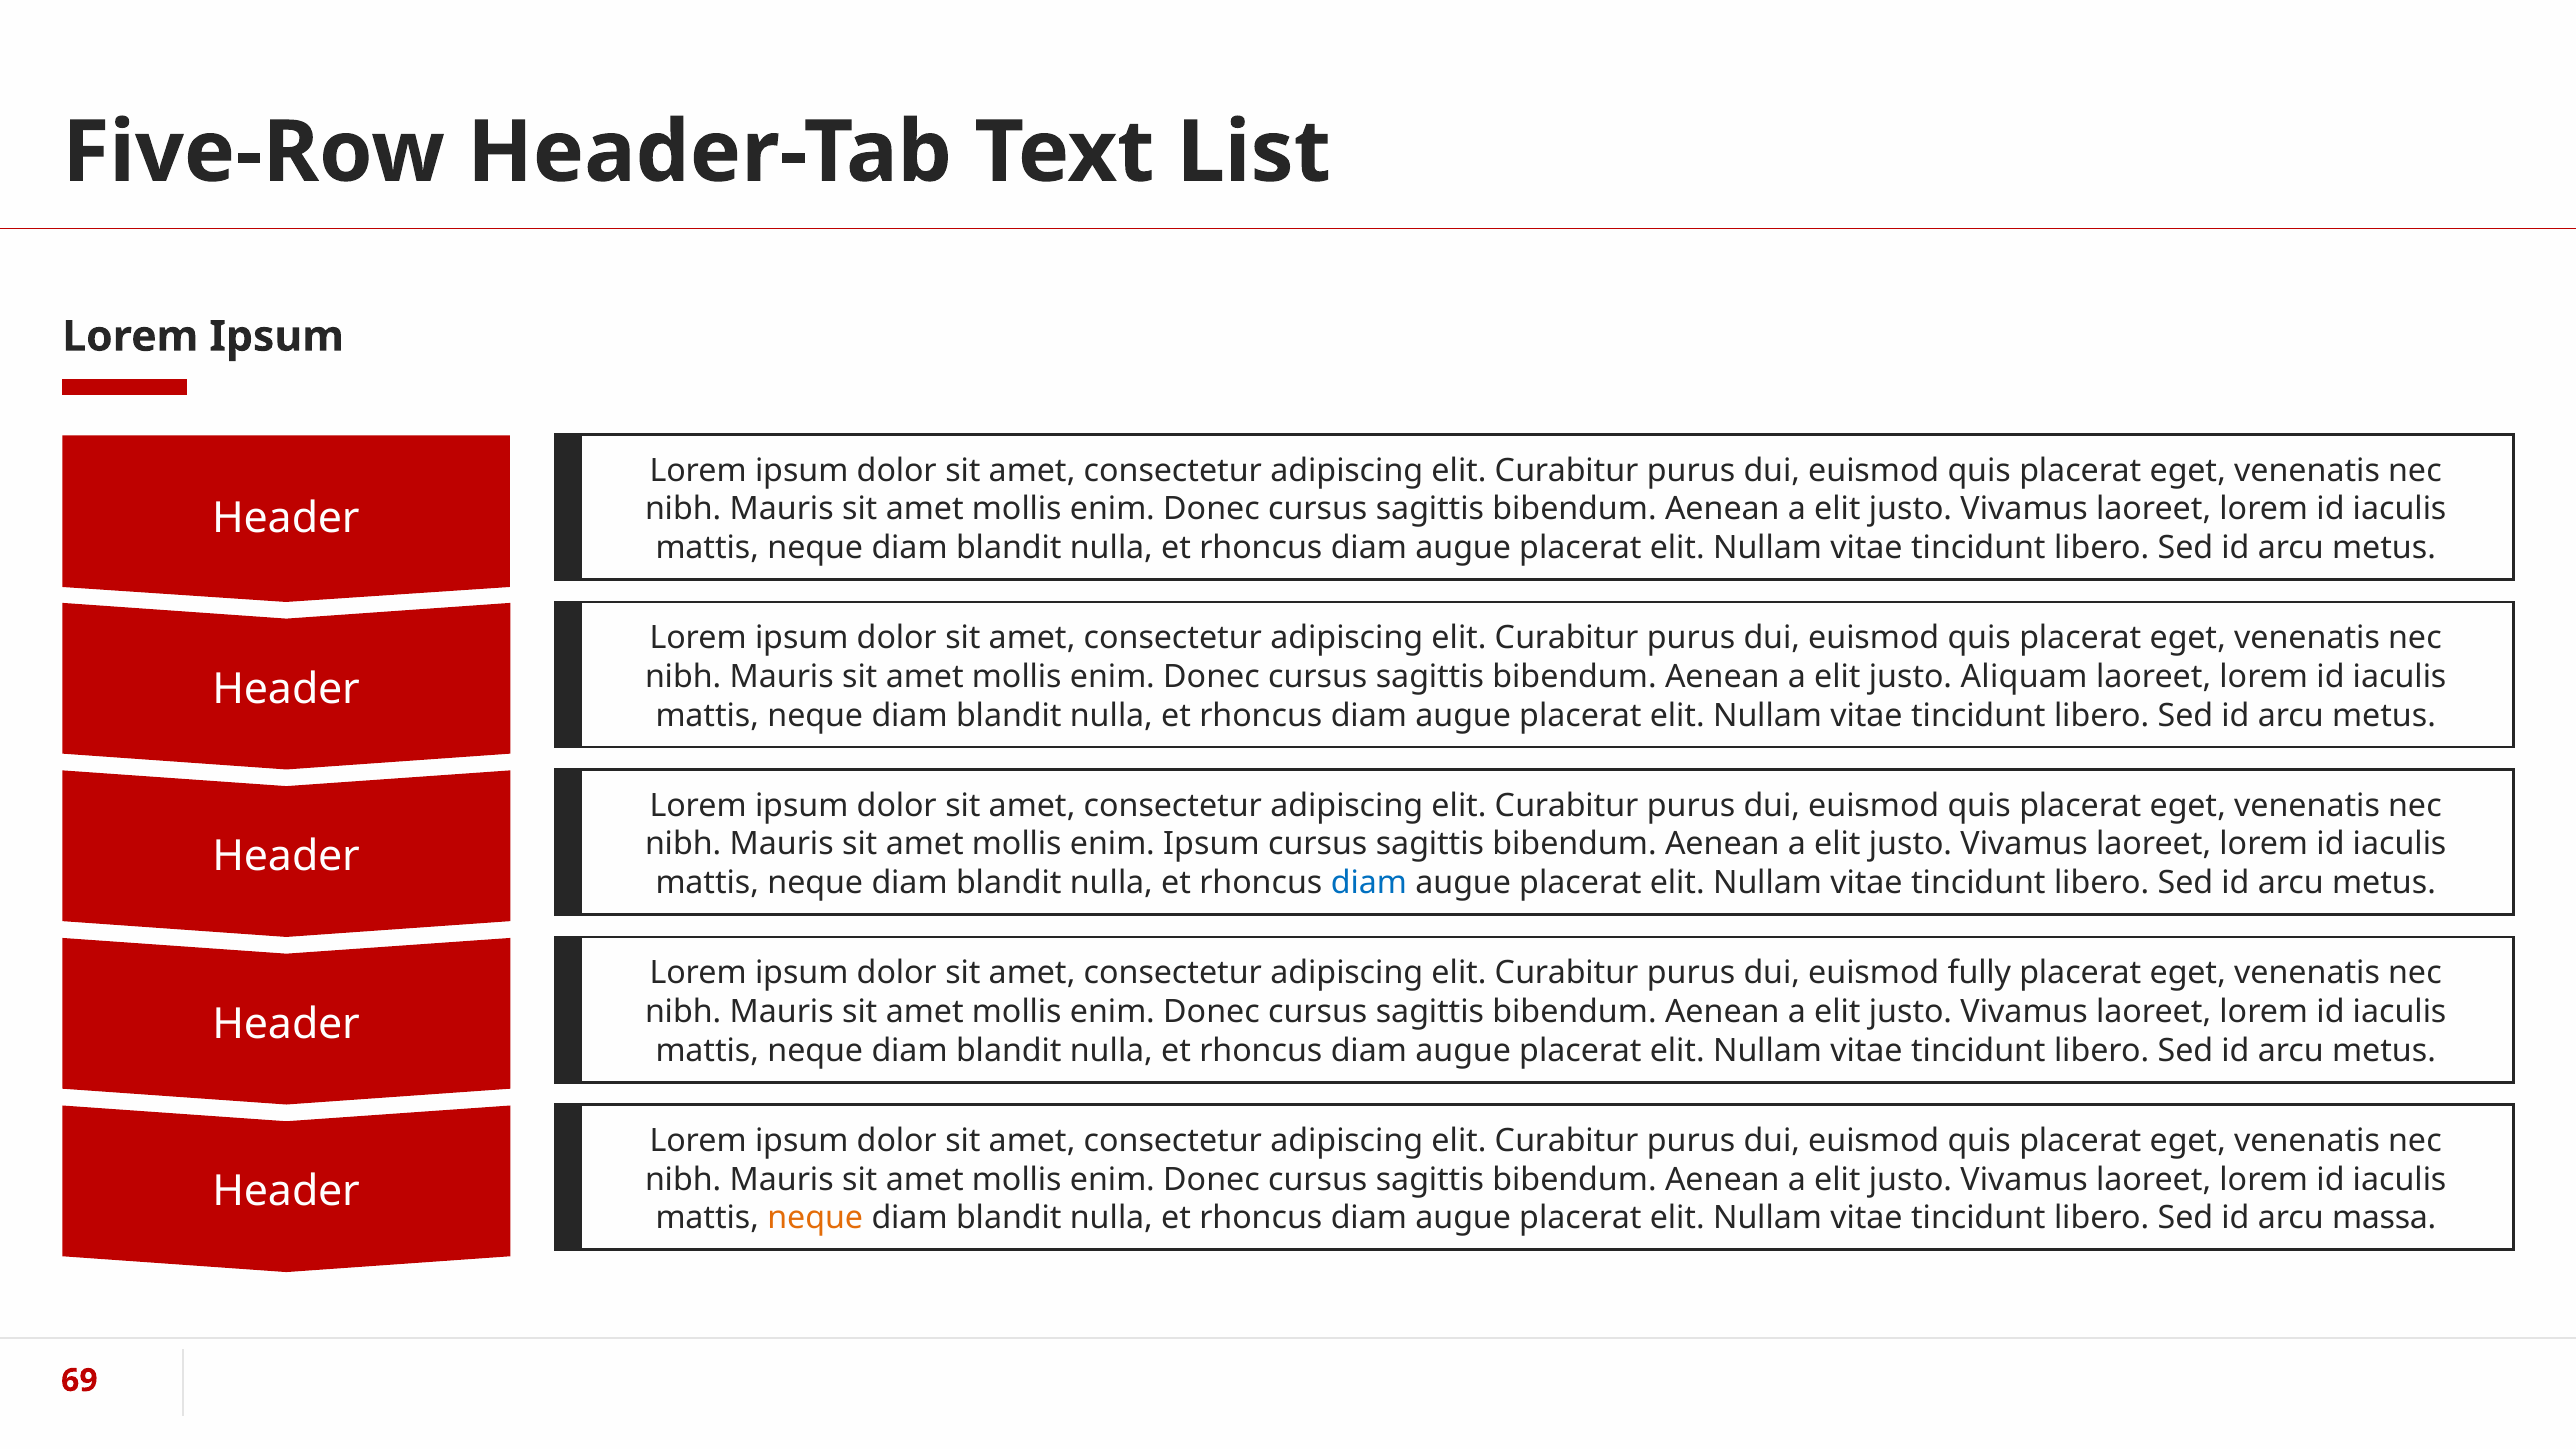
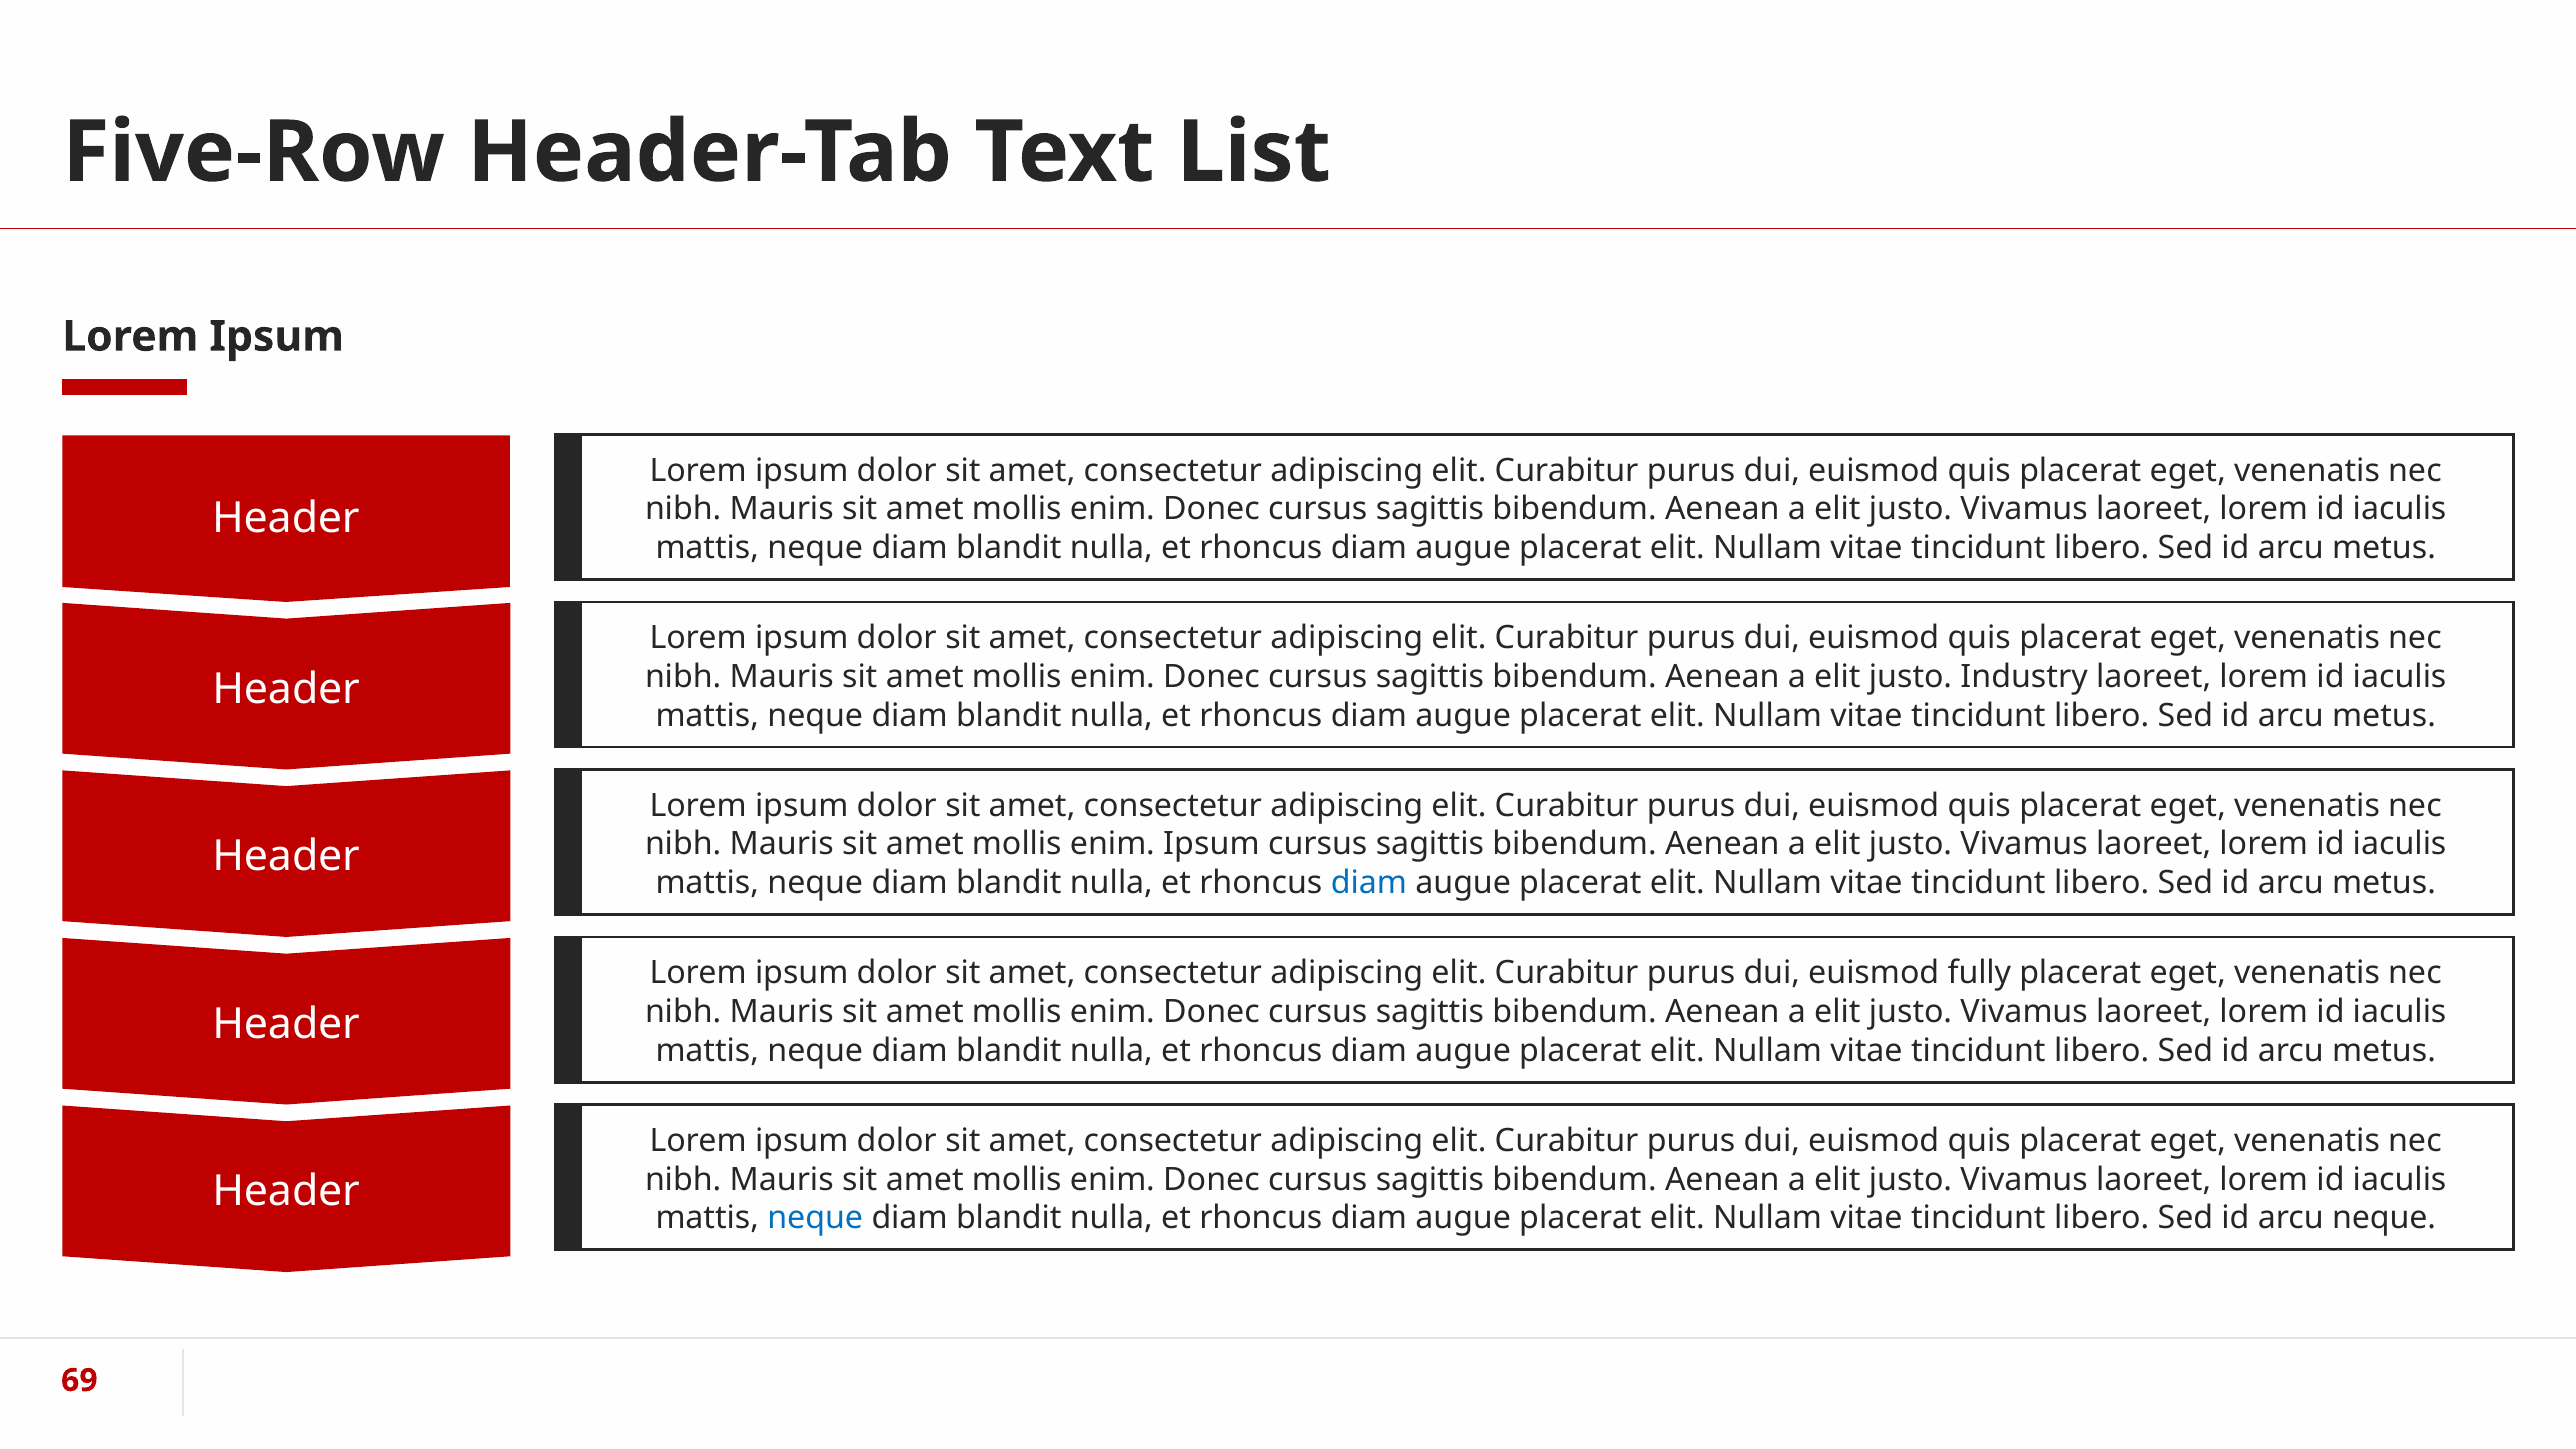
Aliquam: Aliquam -> Industry (2024, 677)
neque colour: orange -> blue (815, 1218)
arcu massa: massa -> neque (2384, 1218)
